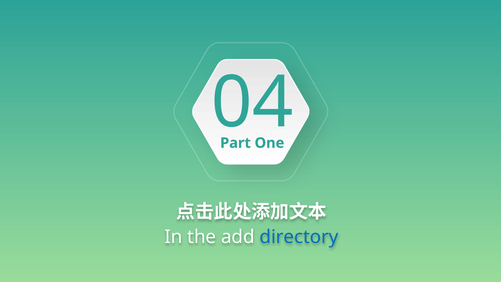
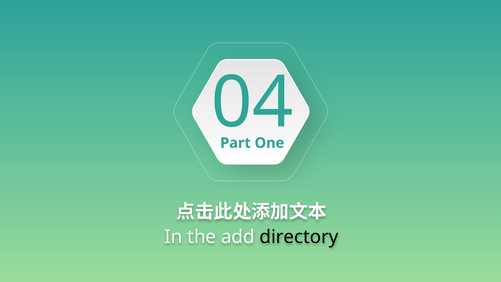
directory colour: blue -> black (299, 237)
